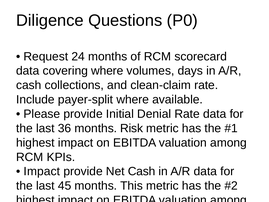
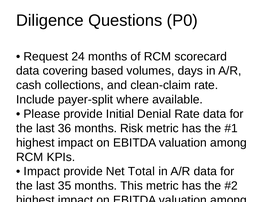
covering where: where -> based (107, 71)
Net Cash: Cash -> Total (141, 171)
45: 45 -> 35 (65, 186)
